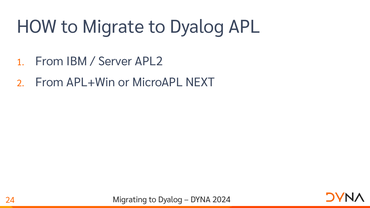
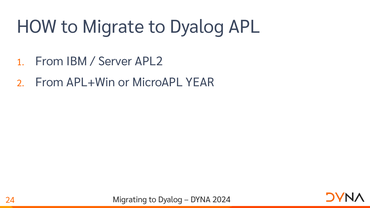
NEXT: NEXT -> YEAR (200, 82)
